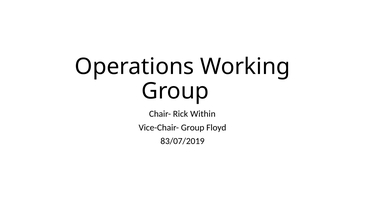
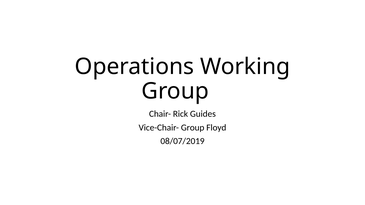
Within: Within -> Guides (203, 114)
83/07/2019: 83/07/2019 -> 08/07/2019 (182, 141)
